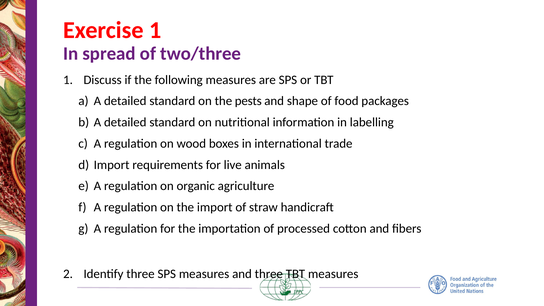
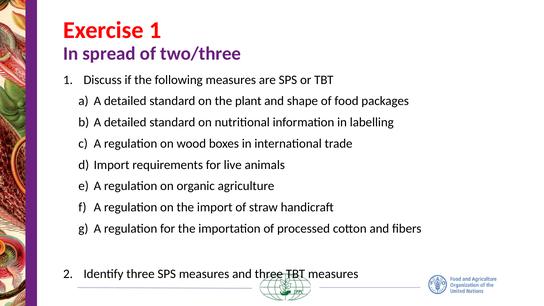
pests: pests -> plant (248, 101)
